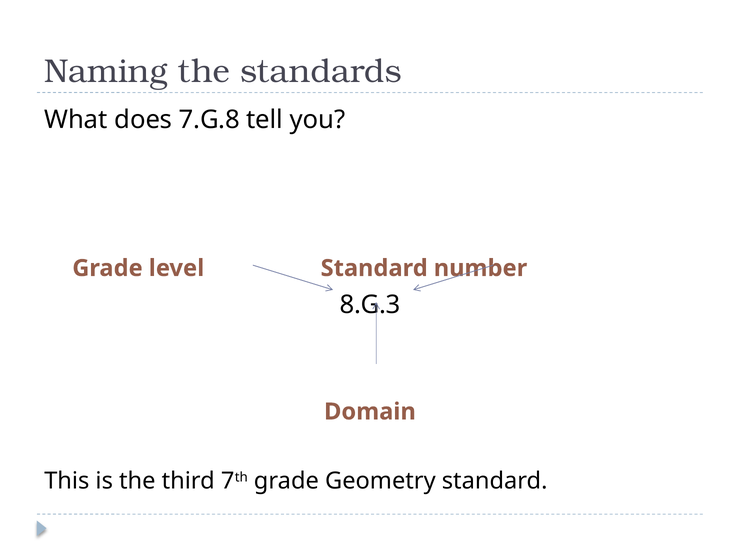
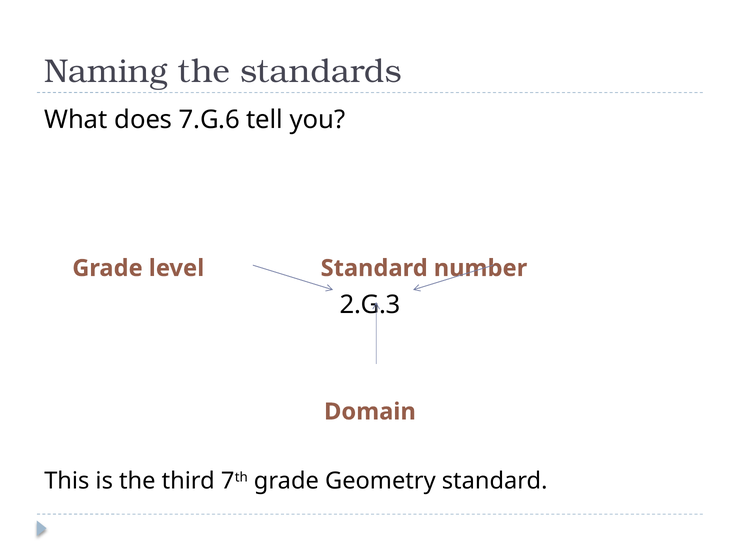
7.G.8: 7.G.8 -> 7.G.6 (209, 120)
8.G.3: 8.G.3 -> 2.G.3 (370, 305)
